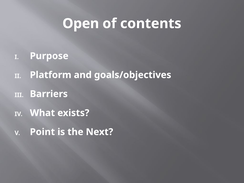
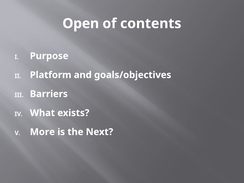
Point: Point -> More (42, 132)
